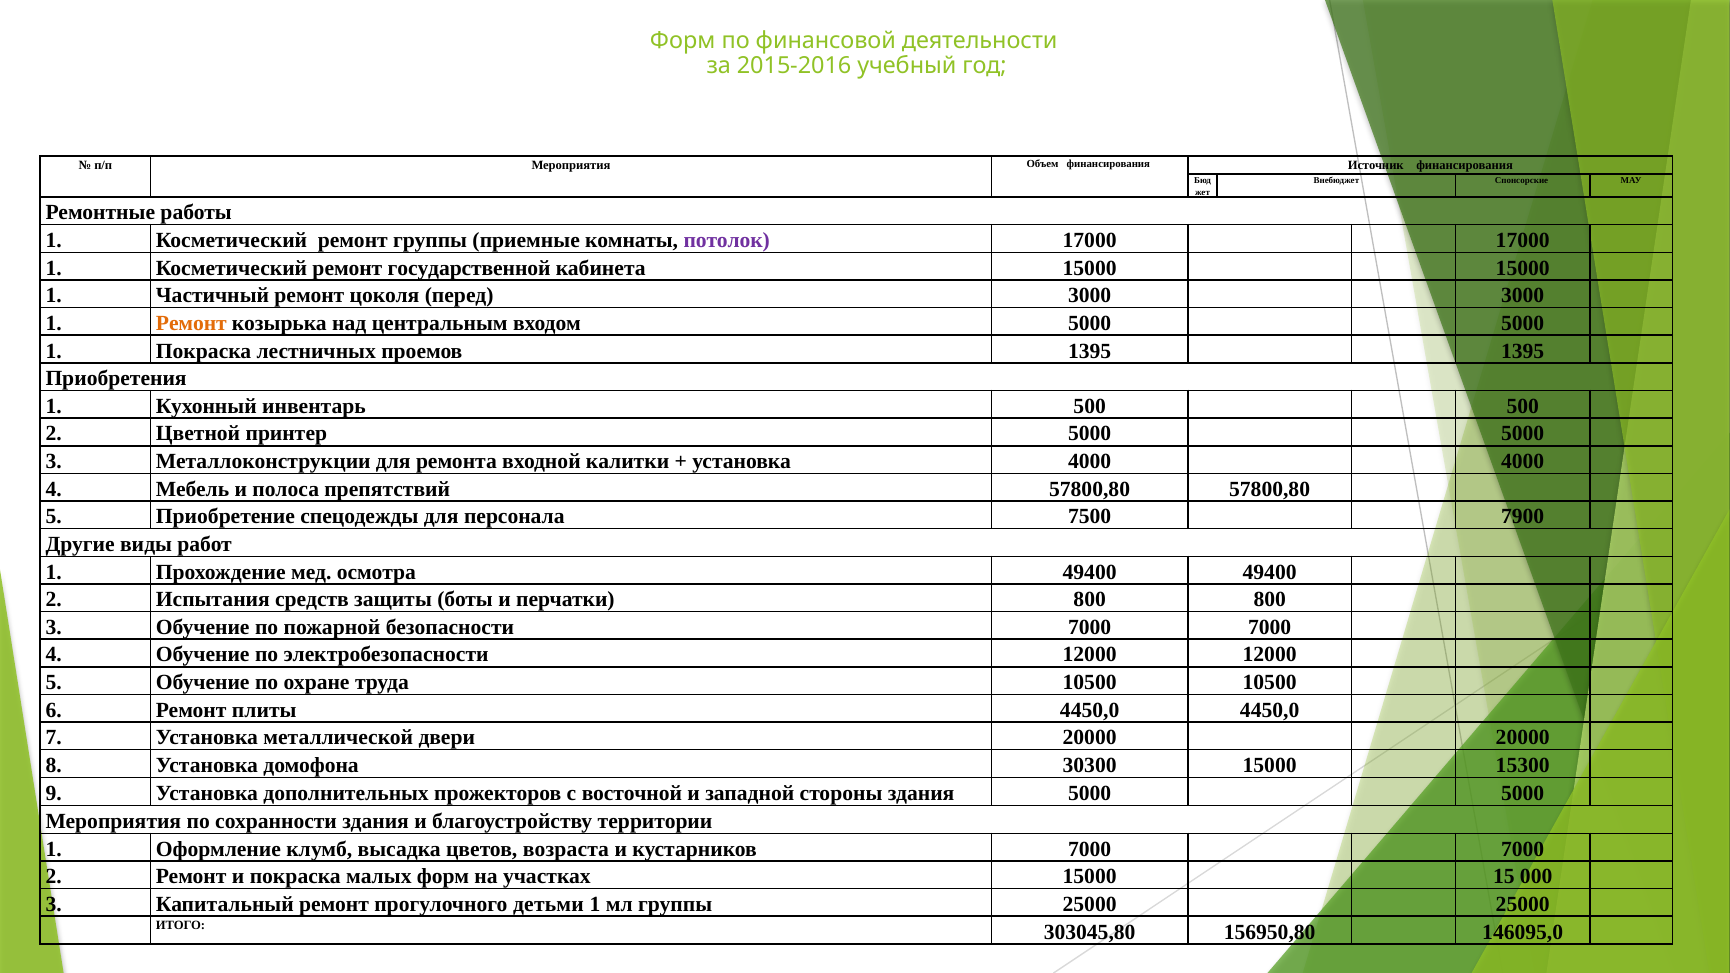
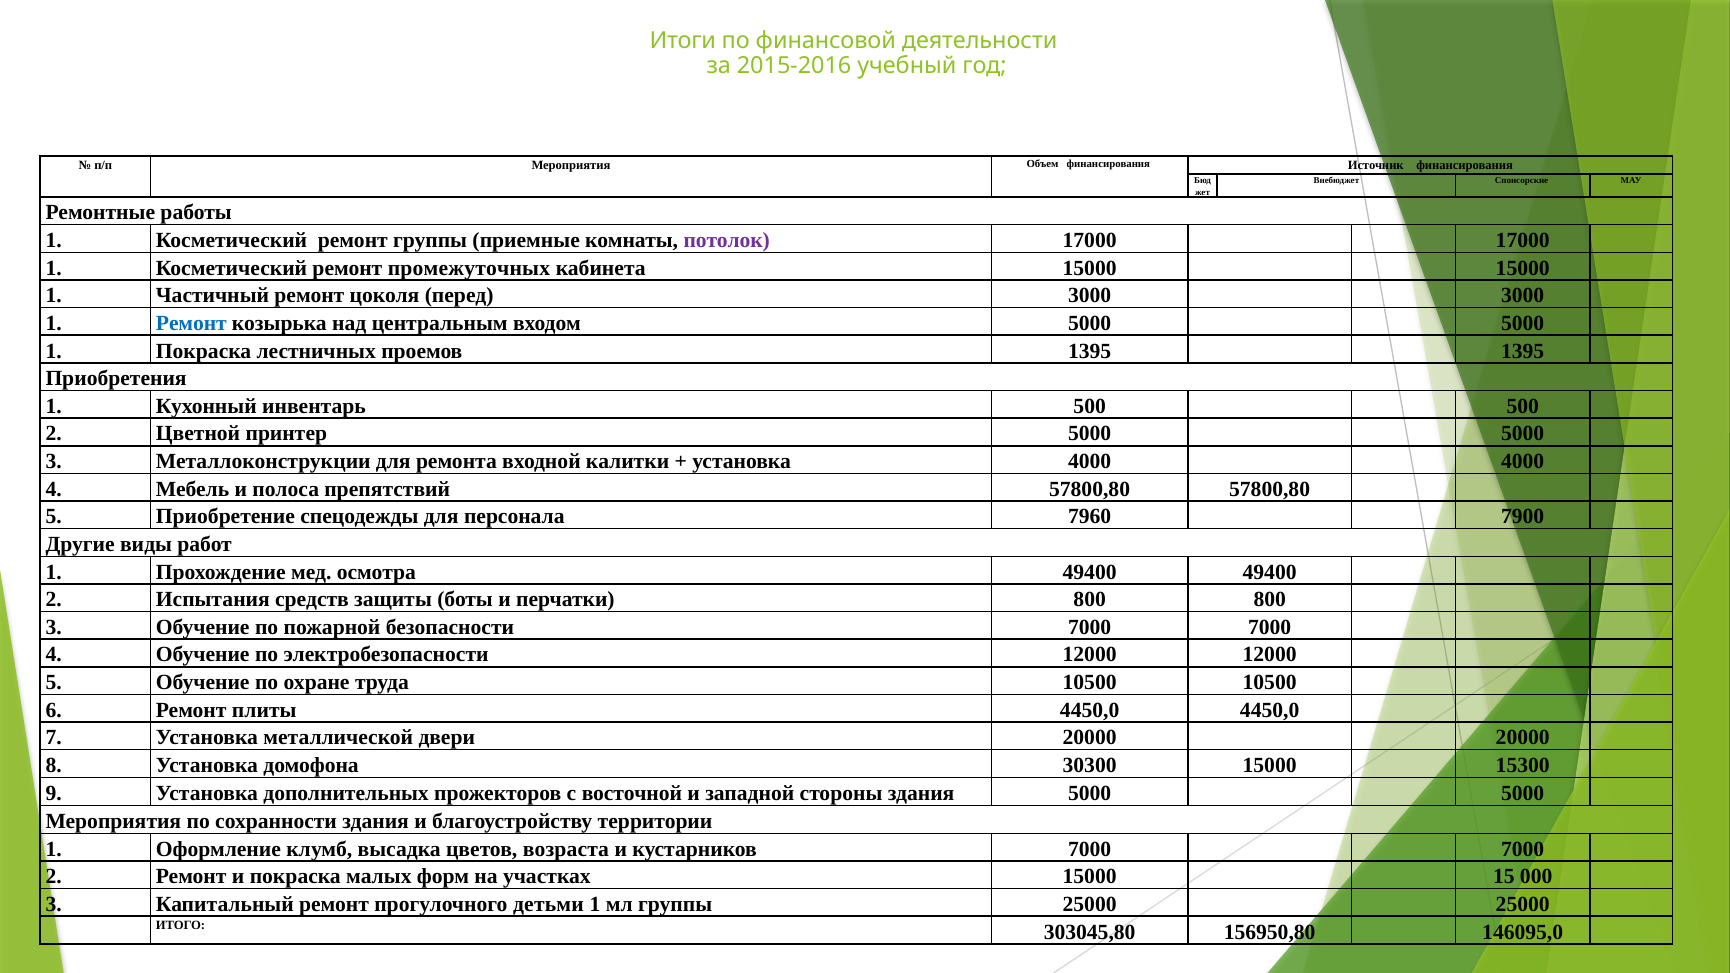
Форм: Форм -> Итоги (683, 41)
государственной: государственной -> промежуточных (469, 268)
Ремонт colour: orange -> blue (191, 323)
7500: 7500 -> 7960 (1090, 517)
